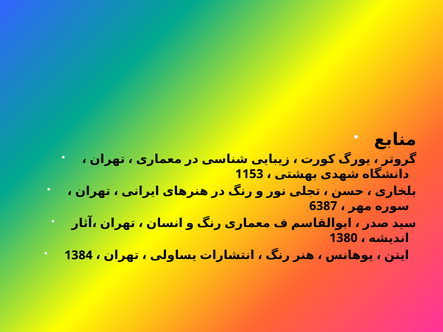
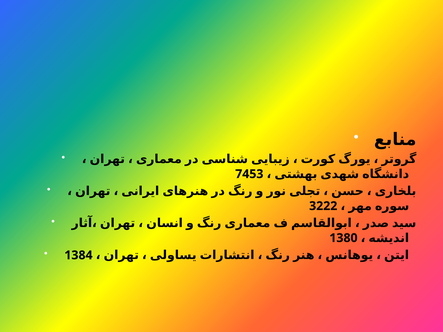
1153: 1153 -> 7453 (249, 174)
6387: 6387 -> 3222 (323, 206)
